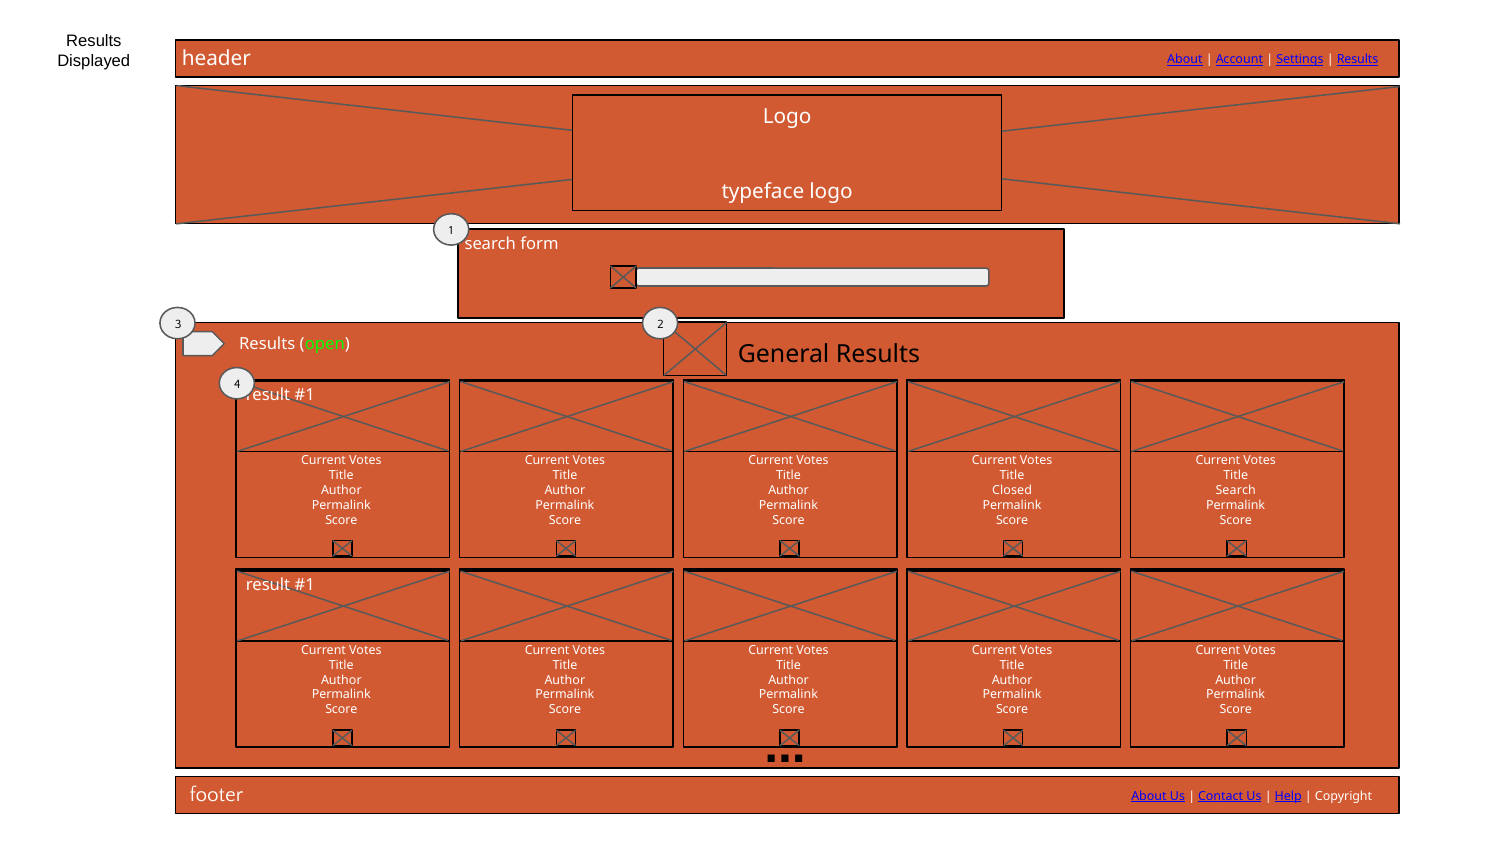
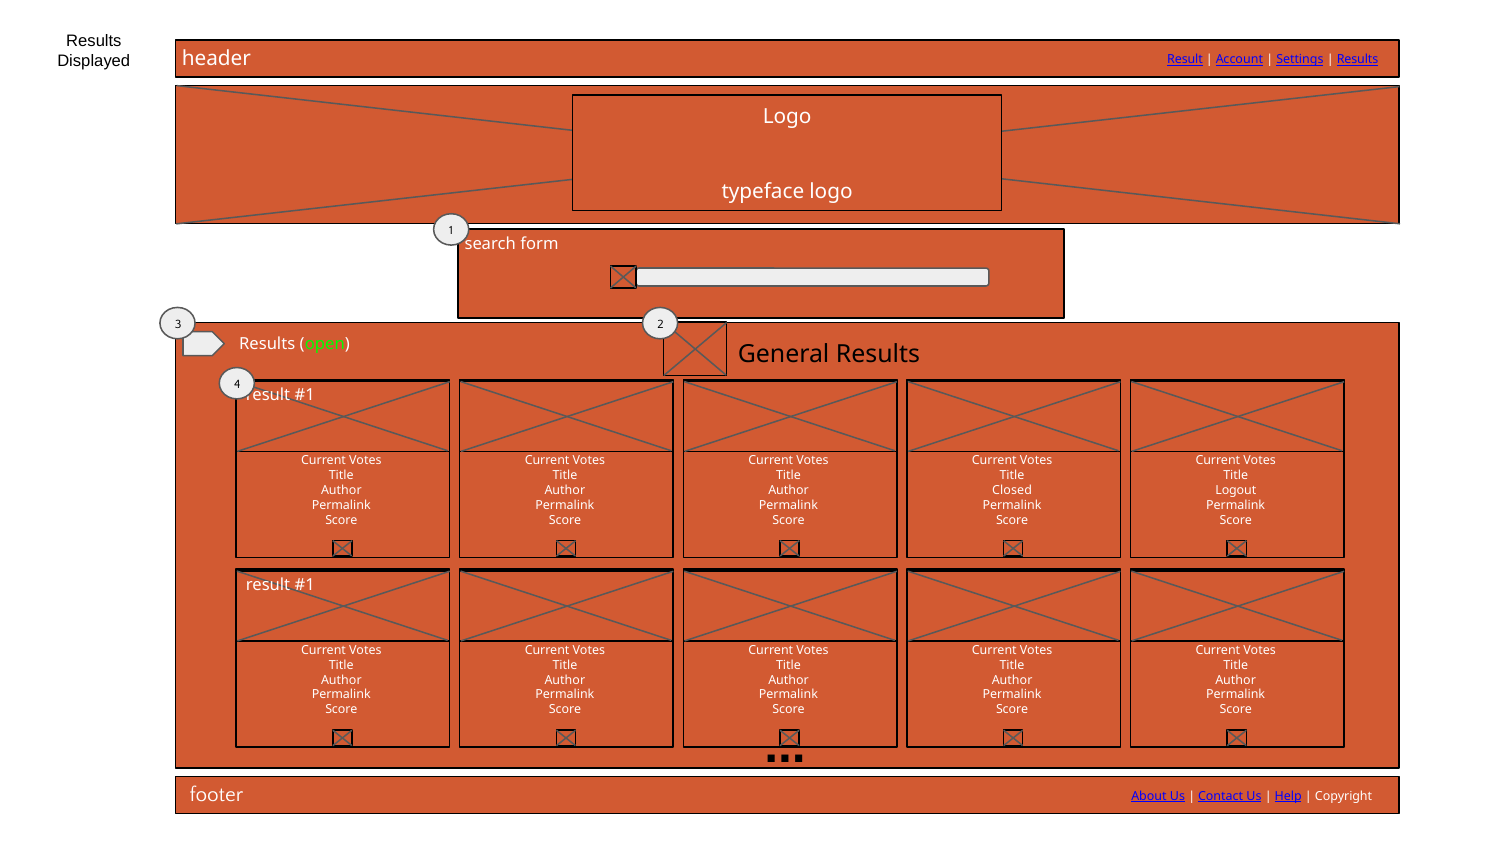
header About: About -> Result (1185, 60)
Search: Search -> Logout (1236, 490)
